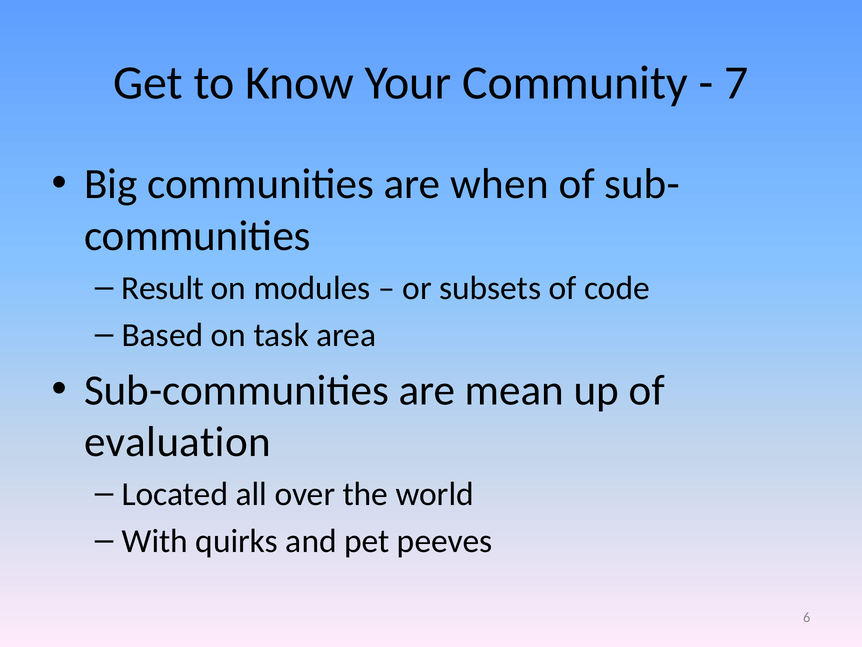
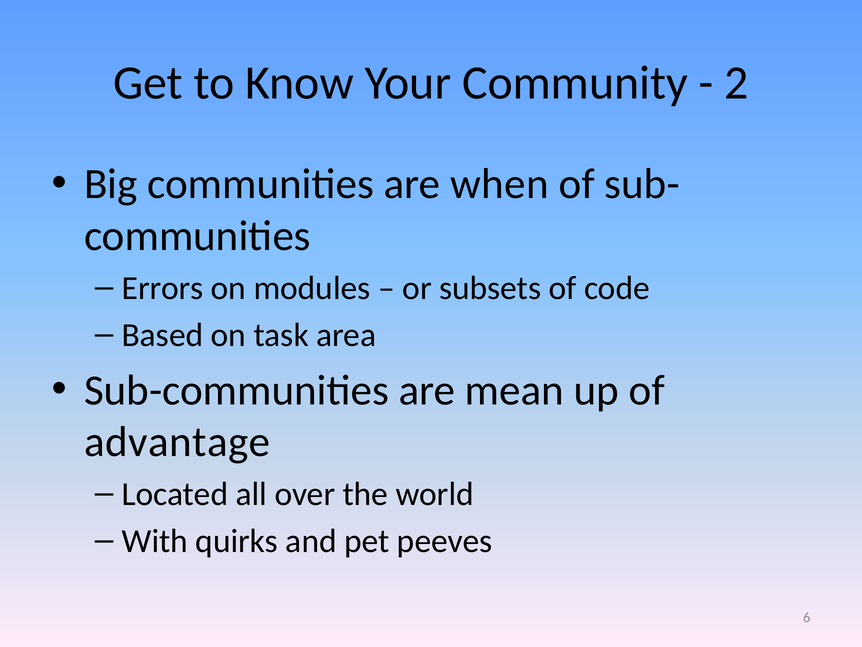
7: 7 -> 2 (736, 83)
Result: Result -> Errors (163, 288)
evaluation: evaluation -> advantage (177, 442)
